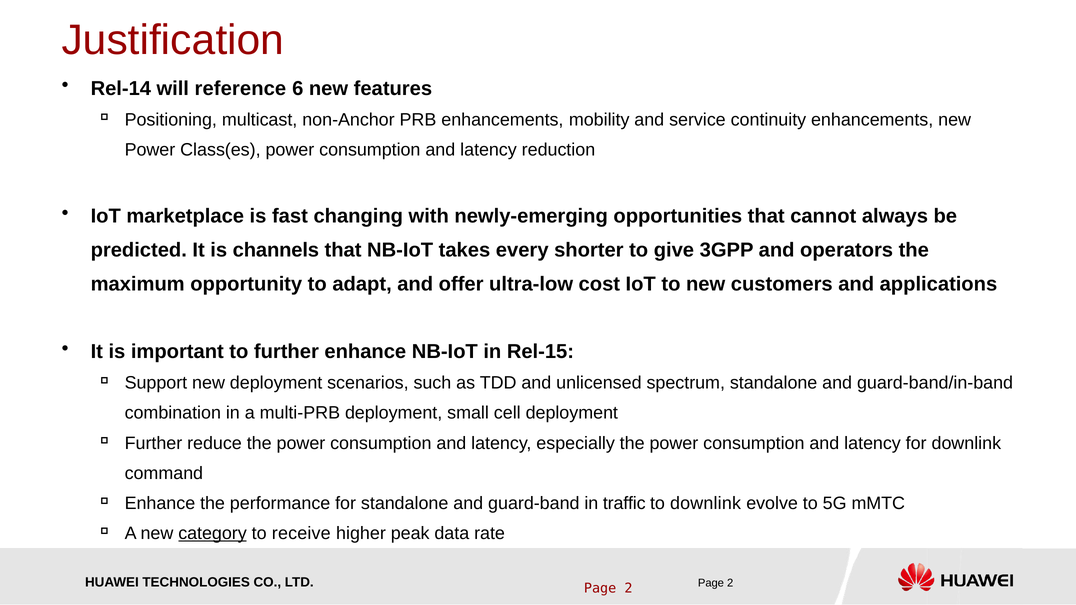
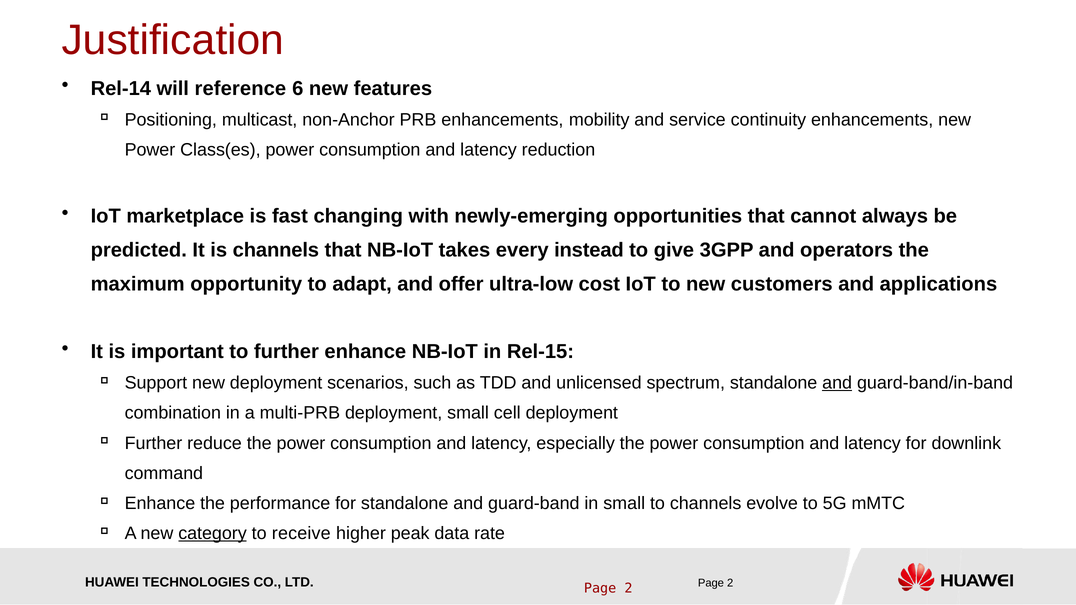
shorter: shorter -> instead (589, 250)
and underline: none -> present (837, 383)
in traffic: traffic -> small (624, 503)
to downlink: downlink -> channels (706, 503)
